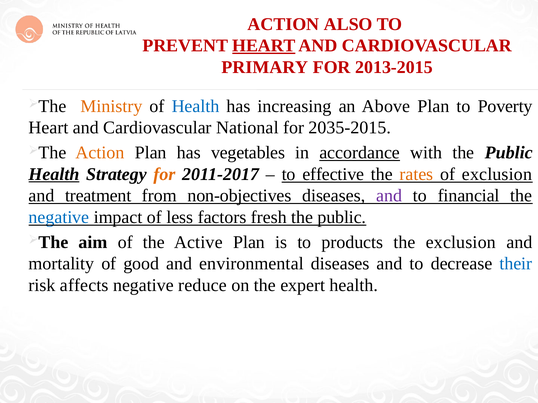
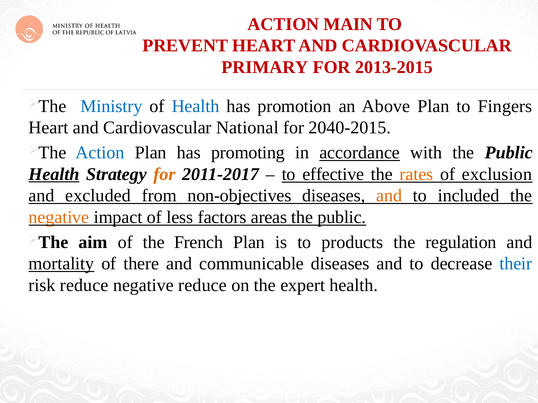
ALSO: ALSO -> MAIN (348, 24)
HEART underline: present -> none (264, 46)
Ministry colour: orange -> blue (112, 106)
increasing: increasing -> promotion (295, 106)
Poverty: Poverty -> Fingers (505, 106)
2035-2015: 2035-2015 -> 2040-2015 (350, 128)
Action colour: orange -> blue (100, 153)
vegetables: vegetables -> promoting (248, 153)
treatment: treatment -> excluded (98, 196)
and colour: purple -> orange (389, 196)
financial: financial -> included (469, 196)
negative colour: blue -> orange (59, 217)
fresh: fresh -> areas (269, 217)
Active: Active -> French (199, 243)
the exclusion: exclusion -> regulation (461, 243)
mortality underline: none -> present (61, 264)
good: good -> there (141, 264)
environmental: environmental -> communicable (252, 264)
risk affects: affects -> reduce (84, 286)
